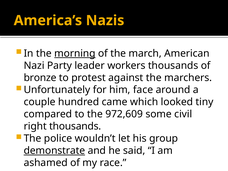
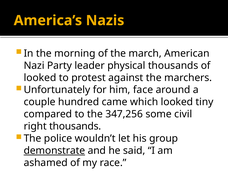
morning underline: present -> none (75, 53)
workers: workers -> physical (126, 65)
bronze: bronze -> looked (40, 78)
972,609: 972,609 -> 347,256 (124, 114)
